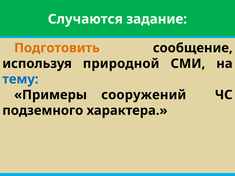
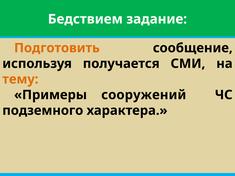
Случаются: Случаются -> Бедствием (85, 19)
природной: природной -> получается (121, 64)
тему colour: blue -> orange (20, 79)
